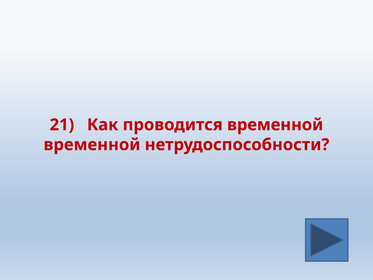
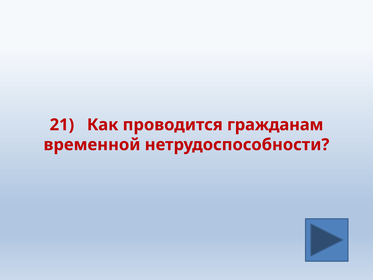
проводится временной: временной -> гражданам (275, 125)
